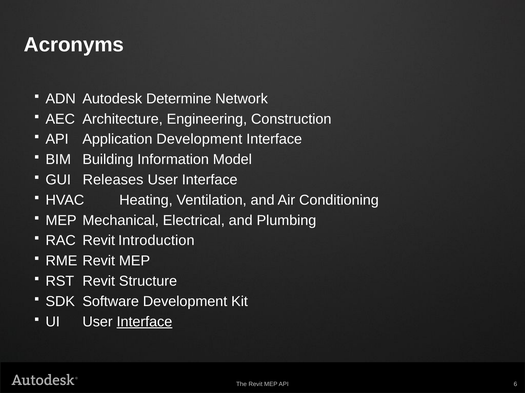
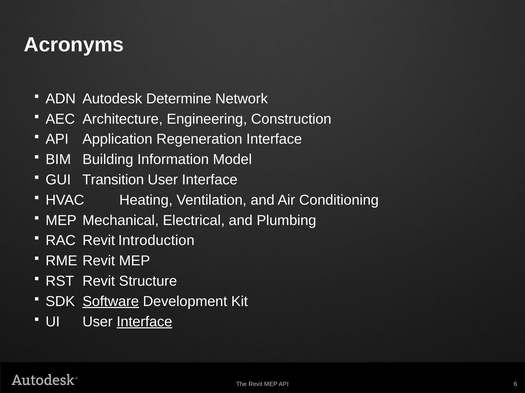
Application Development: Development -> Regeneration (199, 139)
Releases: Releases -> Transition (113, 180)
Software underline: none -> present (111, 302)
